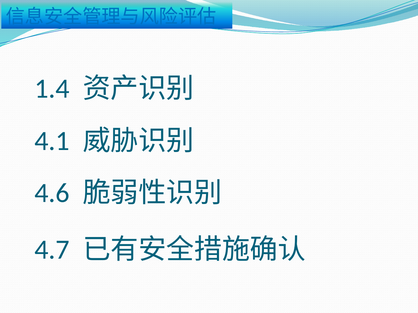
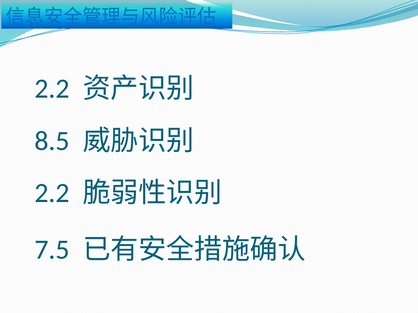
1.4: 1.4 -> 2.2 (52, 89)
4.1: 4.1 -> 8.5 (52, 141)
4.6: 4.6 -> 2.2 (52, 193)
4.7: 4.7 -> 7.5 (52, 250)
